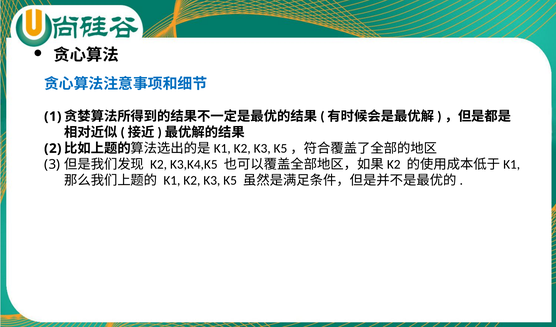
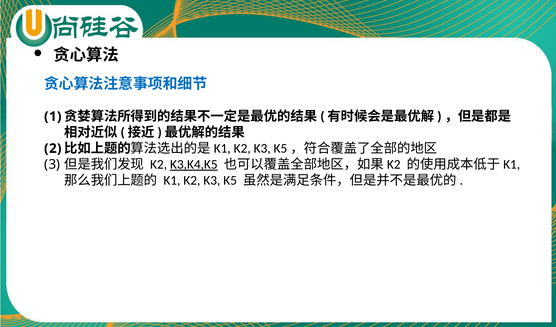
K3,K4,K5 underline: none -> present (194, 165)
